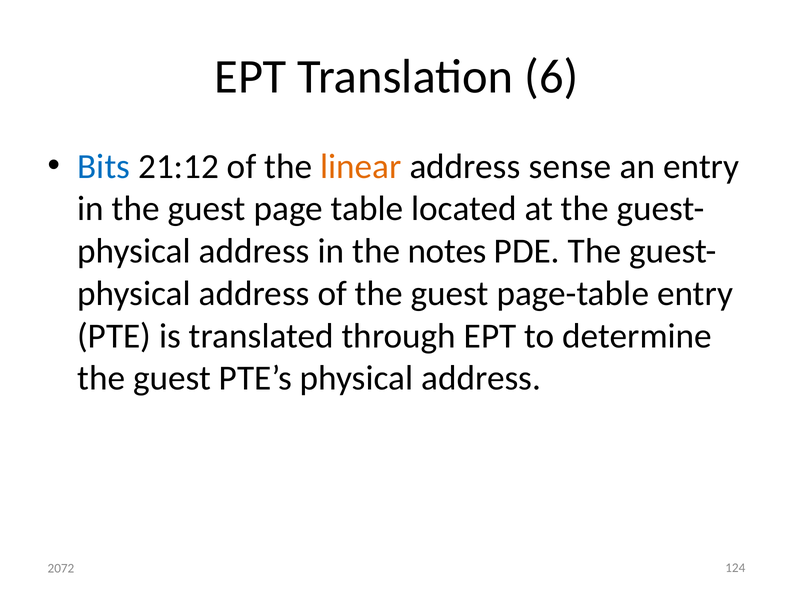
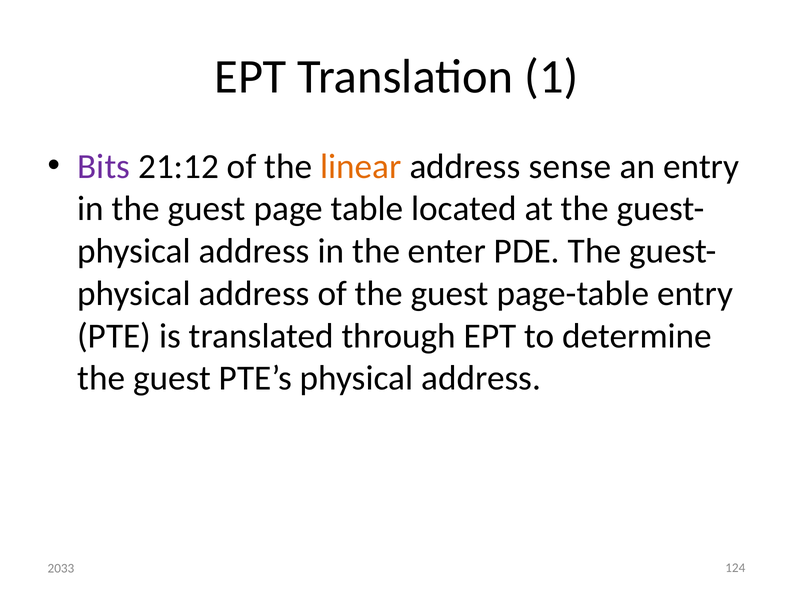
6: 6 -> 1 (551, 77)
Bits colour: blue -> purple (104, 166)
notes: notes -> enter (447, 251)
2072: 2072 -> 2033 (61, 568)
